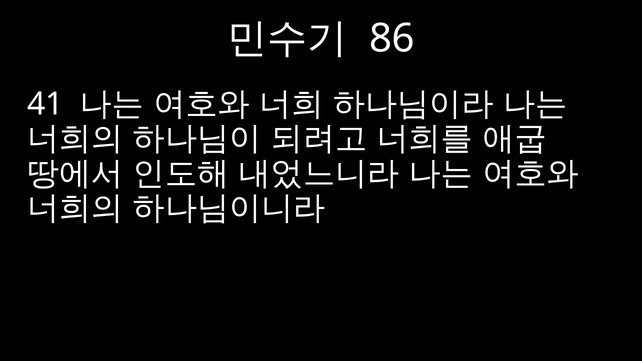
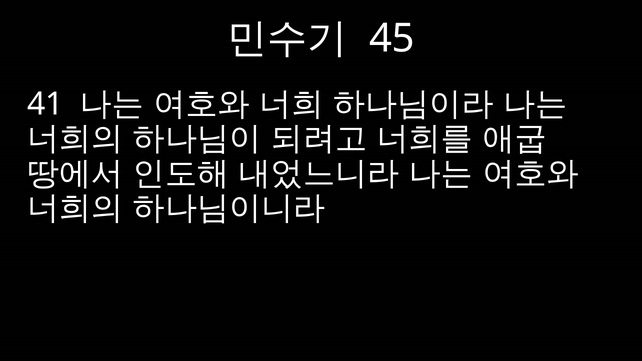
86: 86 -> 45 (392, 39)
